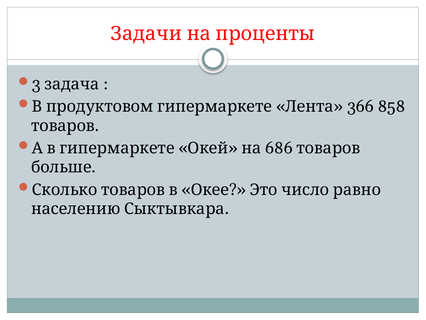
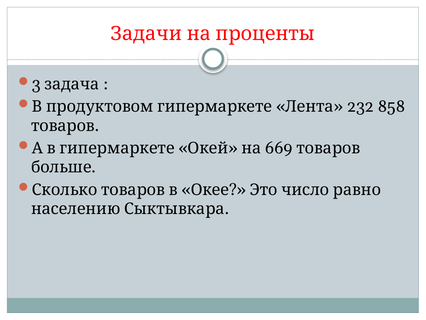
366: 366 -> 232 (360, 106)
686: 686 -> 669 (279, 148)
